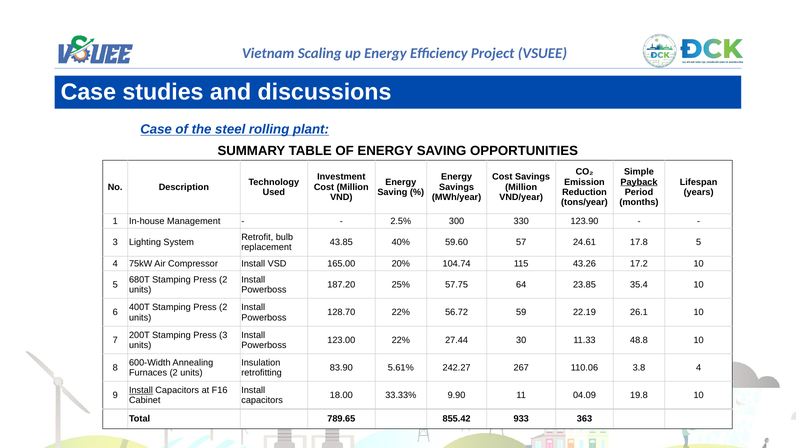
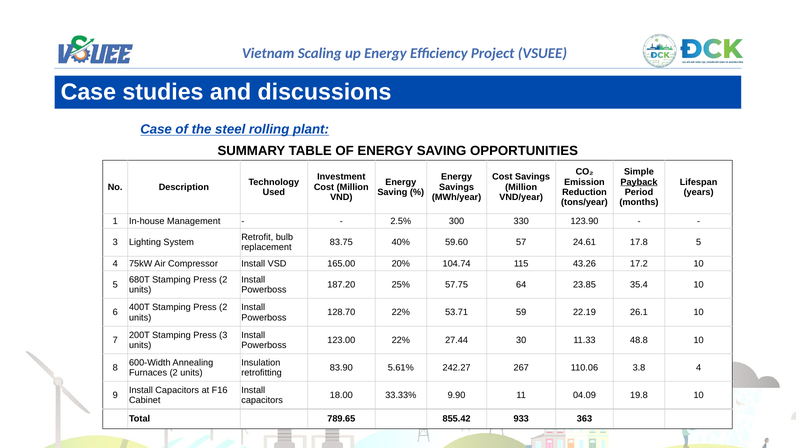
43.85: 43.85 -> 83.75 (341, 242)
56.72: 56.72 -> 53.71 (457, 312)
Install underline: present -> none (141, 390)
